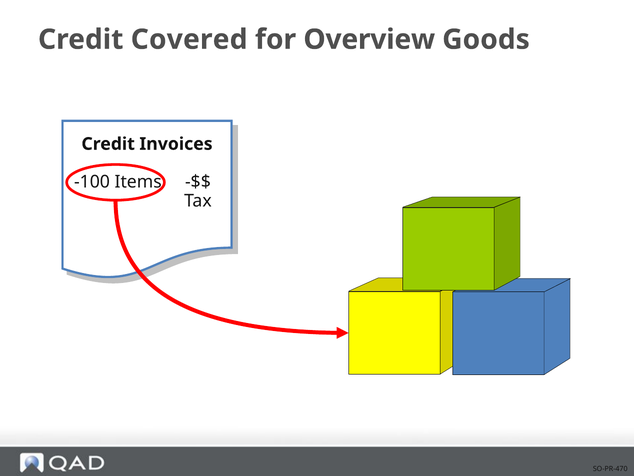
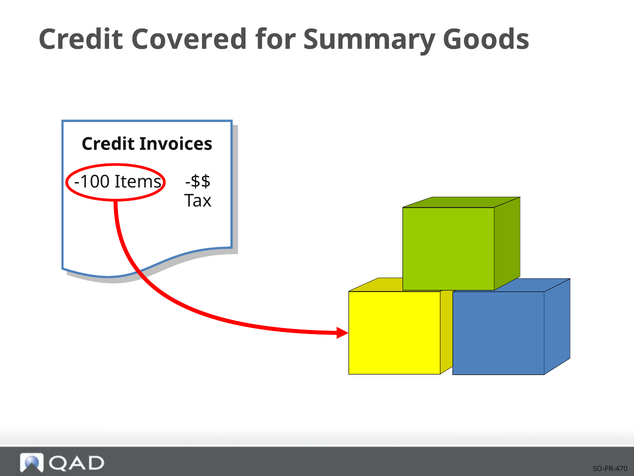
Overview: Overview -> Summary (369, 39)
